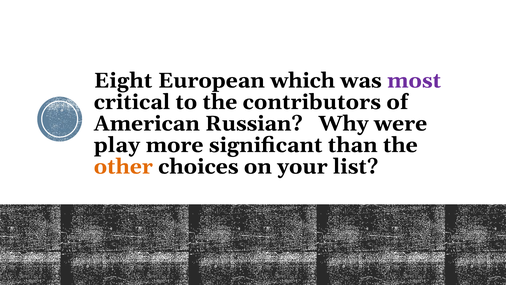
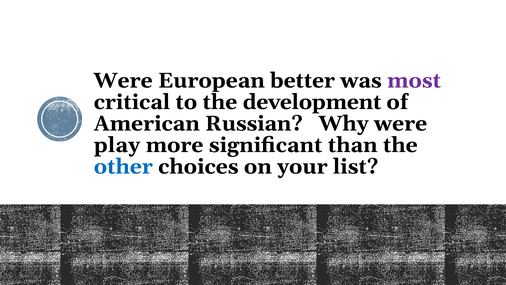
Eight: Eight -> Were (123, 80)
which: which -> better (303, 80)
contributors: contributors -> development (312, 102)
other colour: orange -> blue (123, 166)
